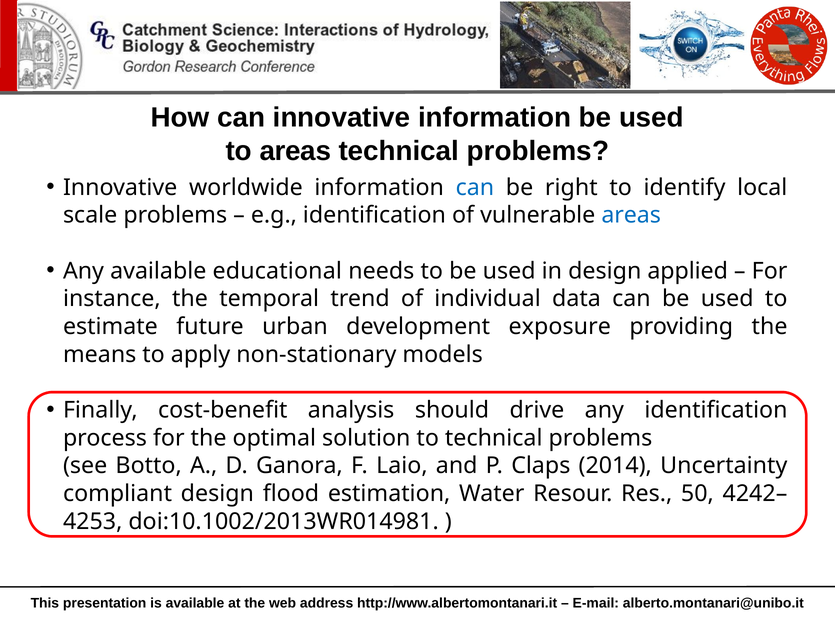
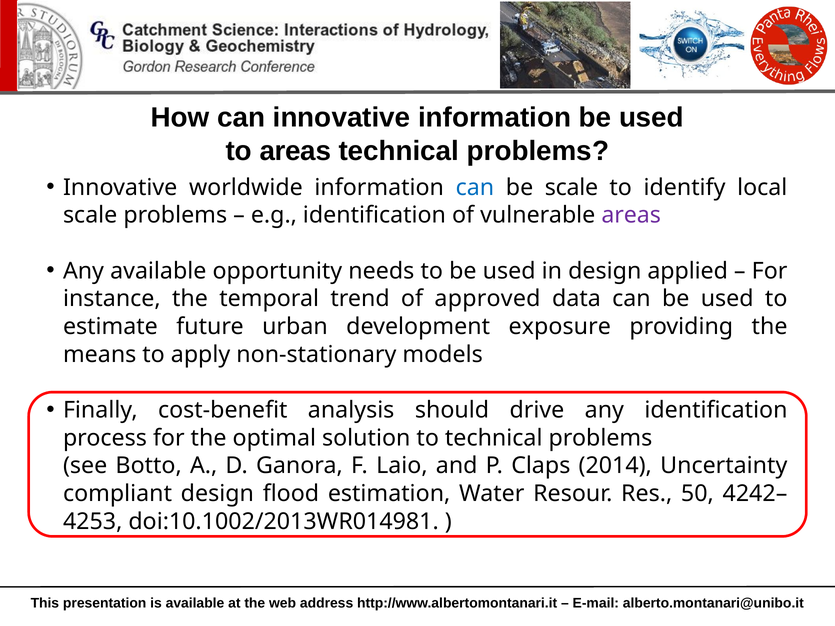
be right: right -> scale (571, 188)
areas colour: blue -> purple (631, 215)
educational: educational -> opportunity (277, 271)
individual: individual -> approved (487, 299)
